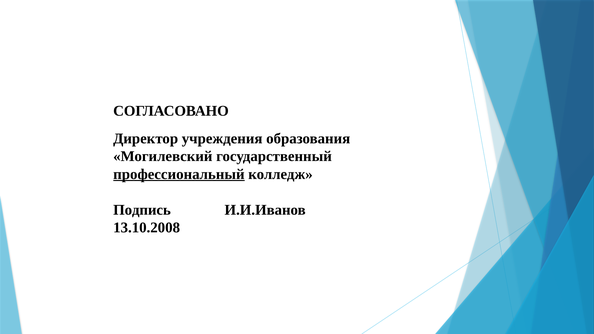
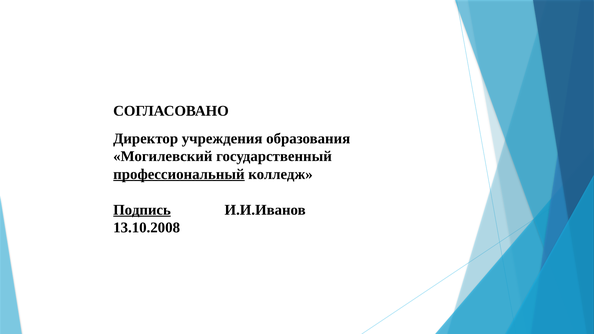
Подпись underline: none -> present (142, 210)
